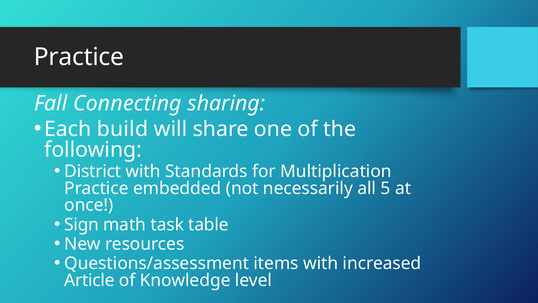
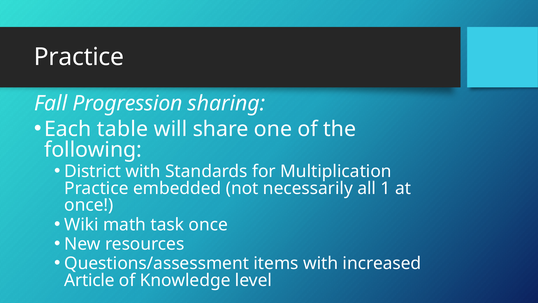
Connecting: Connecting -> Progression (128, 103)
build: build -> table (123, 129)
5: 5 -> 1 (386, 188)
Sign: Sign -> Wiki (81, 224)
task table: table -> once (208, 224)
